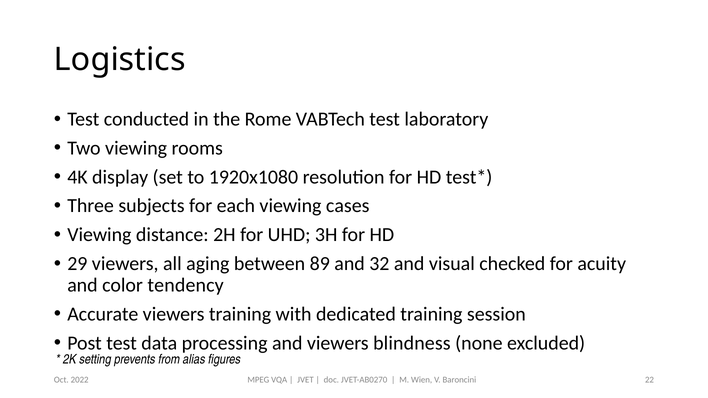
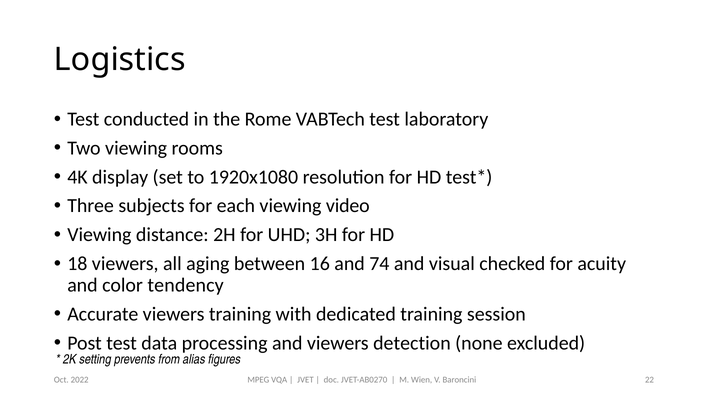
cases: cases -> video (348, 206)
29: 29 -> 18 (77, 264)
89: 89 -> 16 (320, 264)
32: 32 -> 74 (379, 264)
blindness: blindness -> detection (412, 343)
